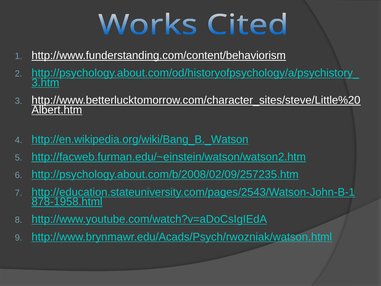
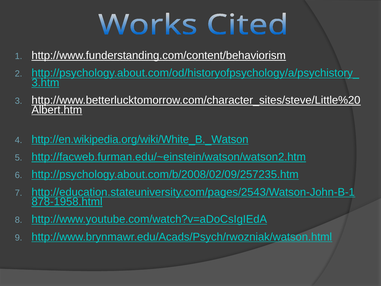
http://en.wikipedia.org/wiki/Bang_B._Watson: http://en.wikipedia.org/wiki/Bang_B._Watson -> http://en.wikipedia.org/wiki/White_B._Watson (140, 139)
